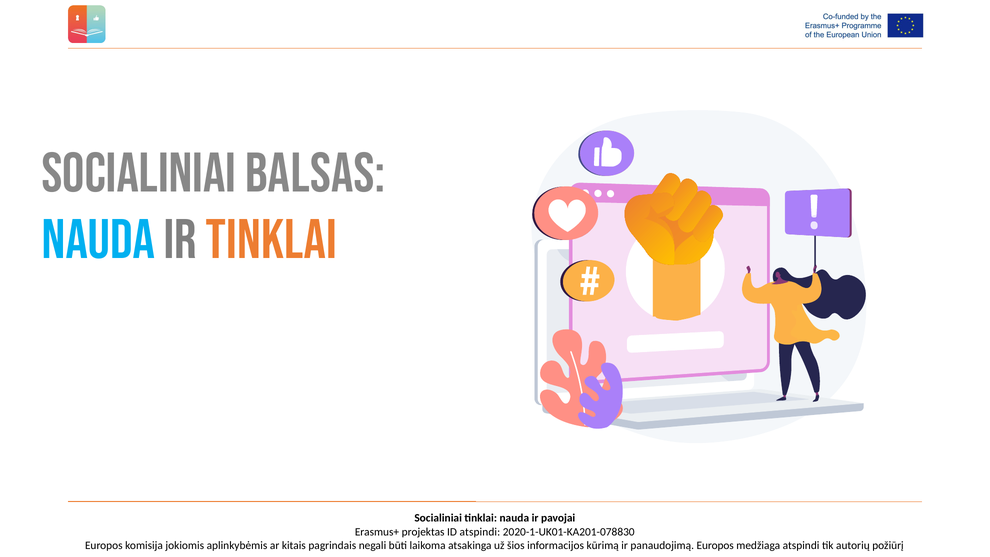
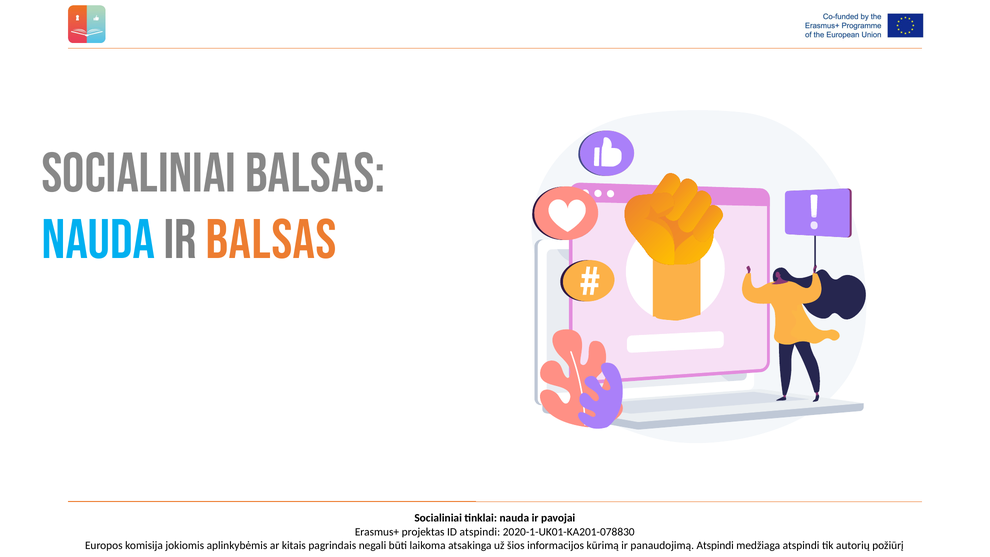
ir tinklai: tinklai -> balsas (271, 240)
panaudojimą Europos: Europos -> Atspindi (715, 545)
